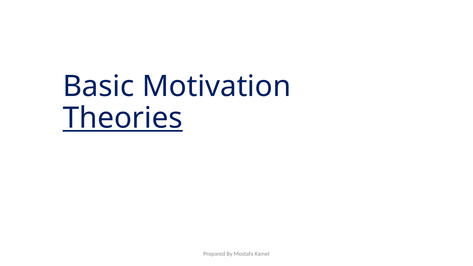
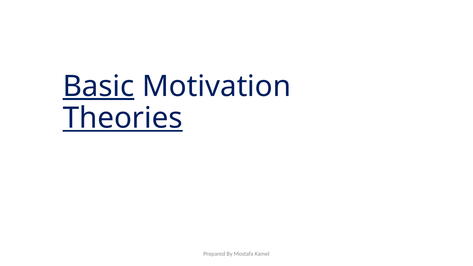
Basic underline: none -> present (99, 86)
